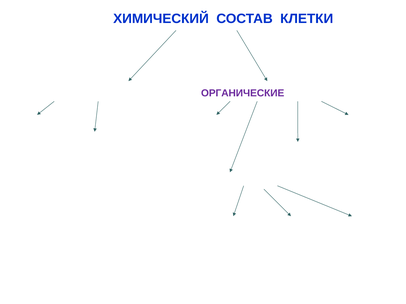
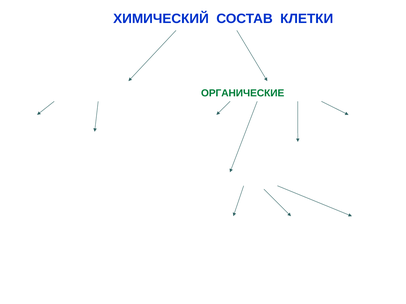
ОРГАНИЧЕСКИЕ colour: purple -> green (243, 93)
